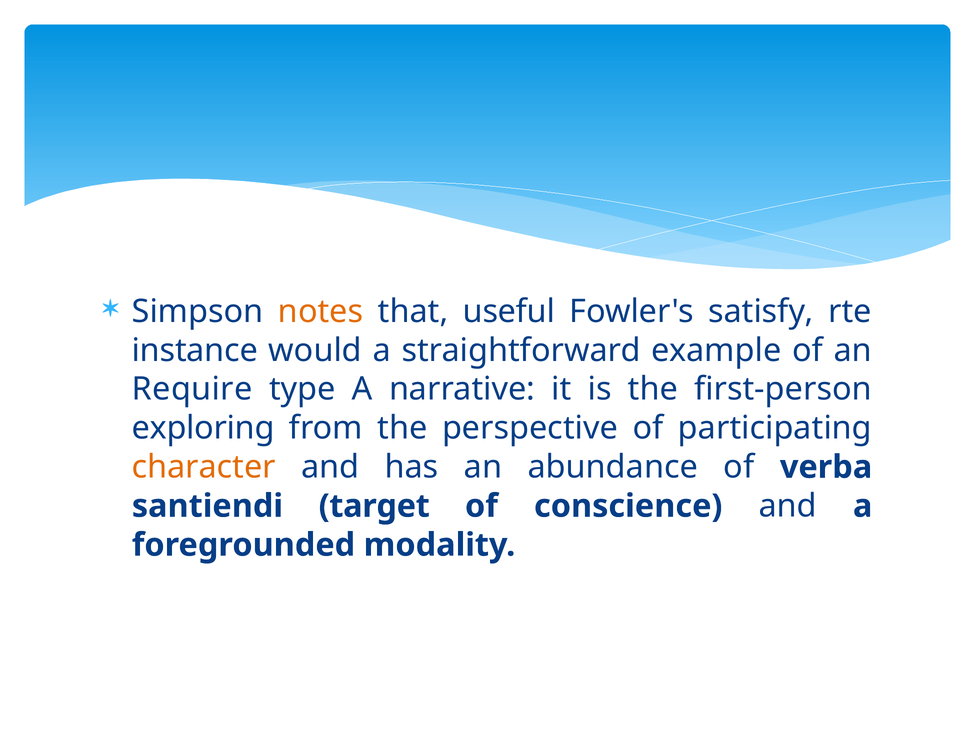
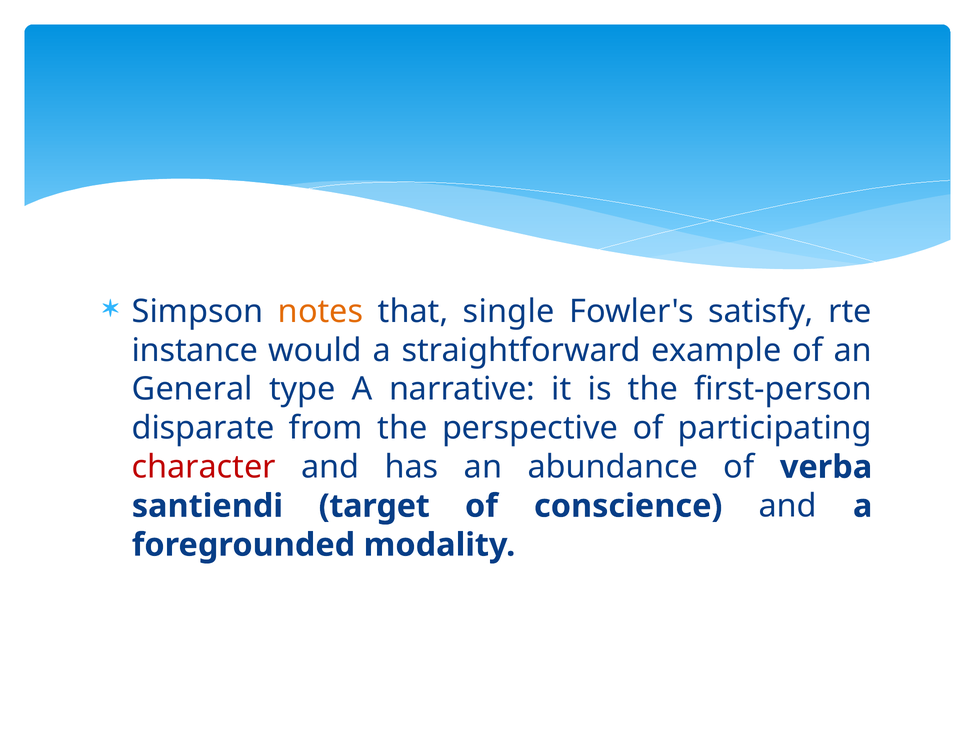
useful: useful -> single (509, 312)
Require: Require -> General (192, 390)
exploring: exploring -> disparate (203, 429)
character colour: orange -> red (204, 467)
